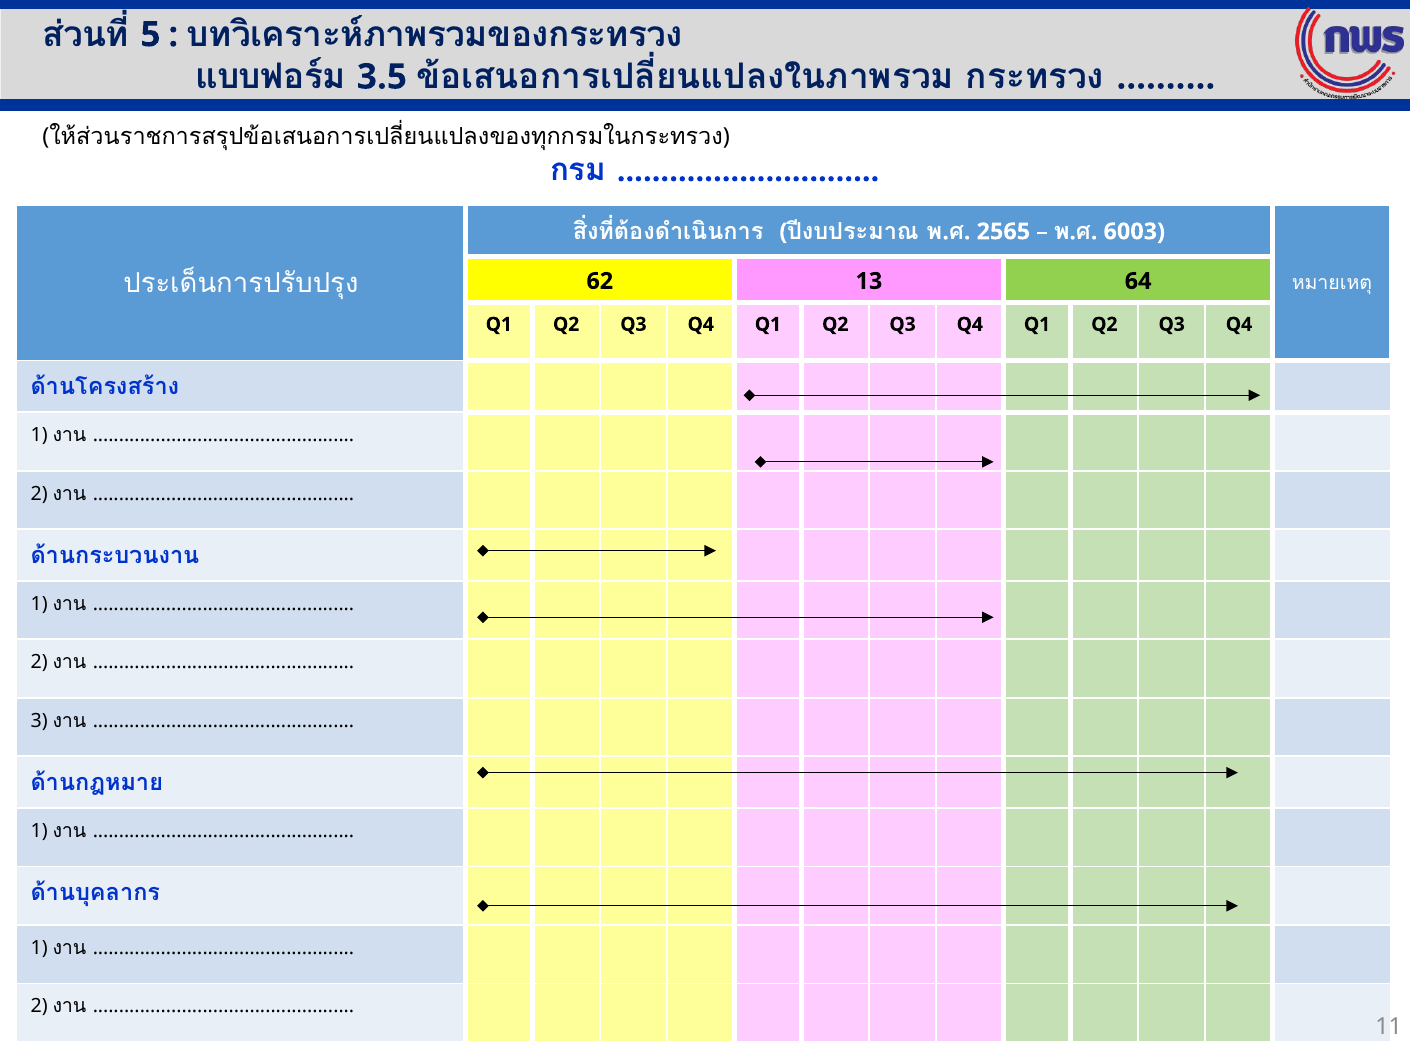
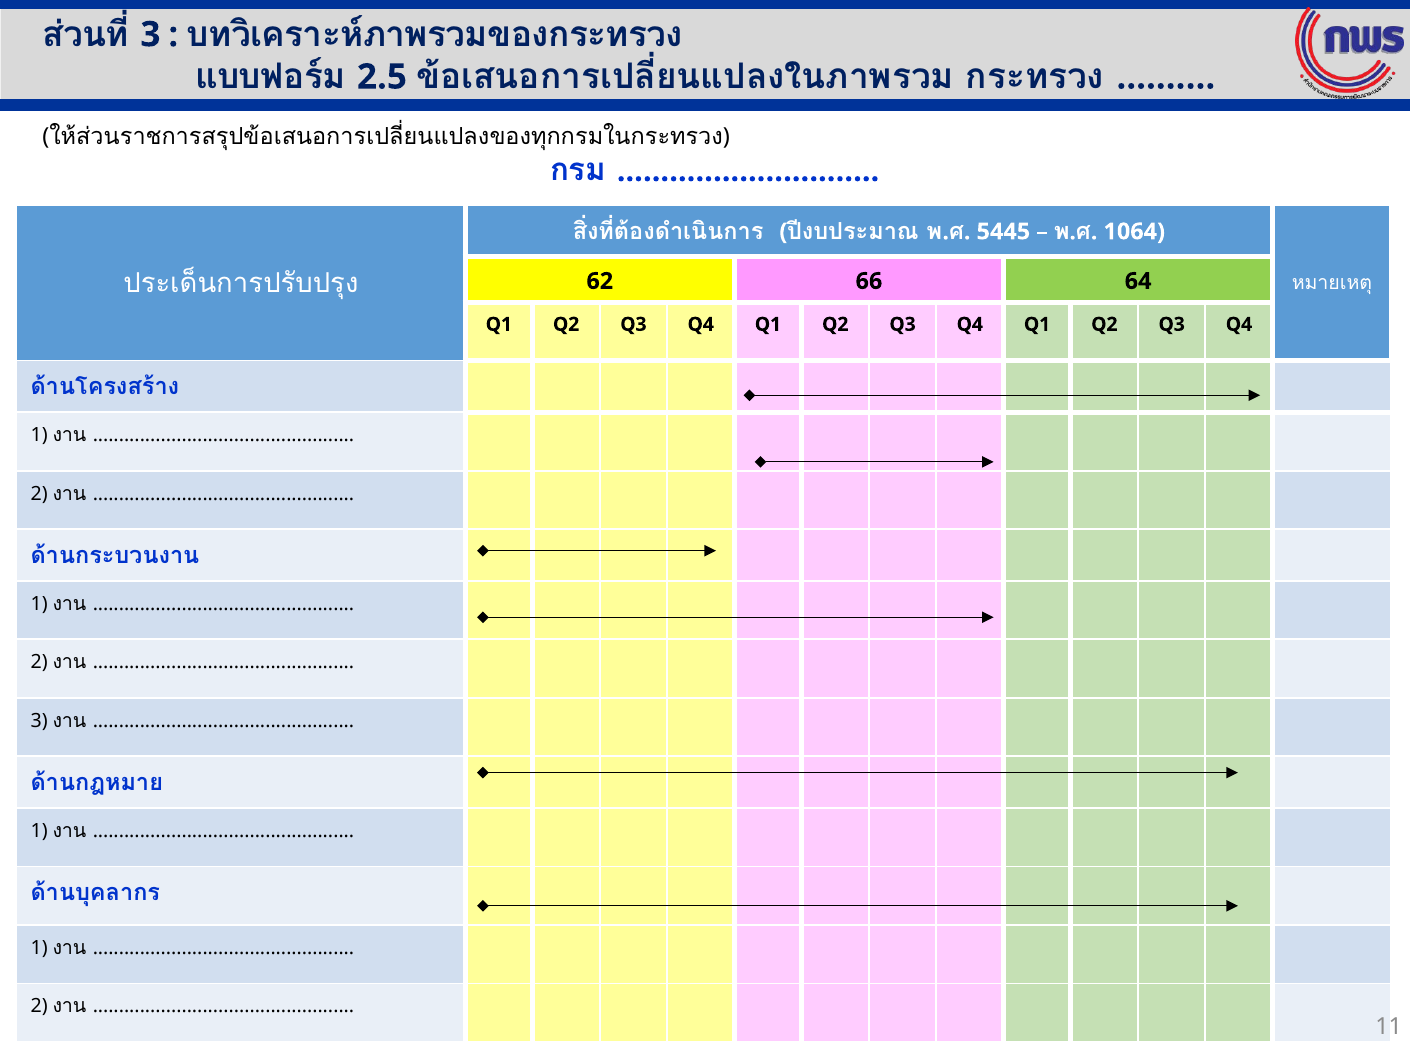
5: 5 -> 3 (150, 35)
3.5: 3.5 -> 2.5 (382, 77)
2565: 2565 -> 5445 (1003, 232)
6003: 6003 -> 1064 (1134, 232)
13: 13 -> 66 (869, 281)
